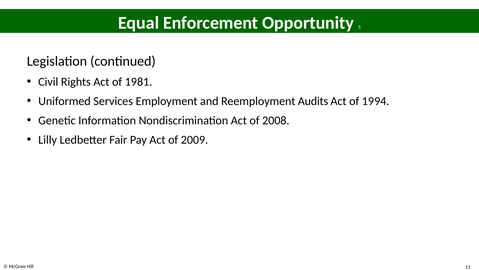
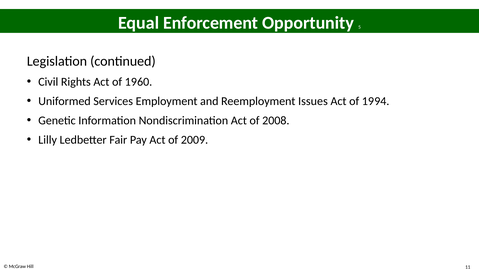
81: 81 -> 60 (145, 82)
Audits: Audits -> Issues (313, 101)
